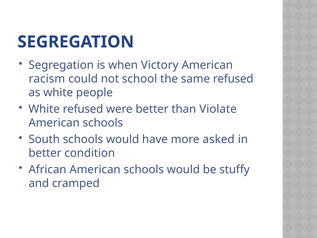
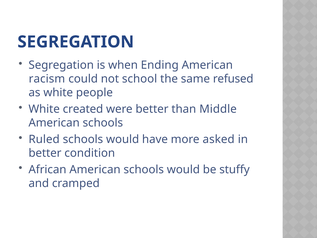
Victory: Victory -> Ending (160, 65)
White refused: refused -> created (83, 109)
Violate: Violate -> Middle (218, 109)
South: South -> Ruled (44, 139)
